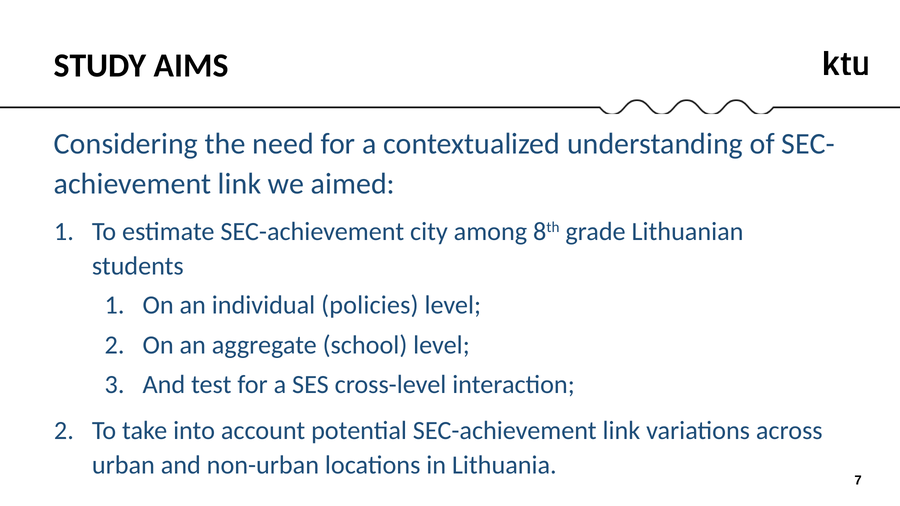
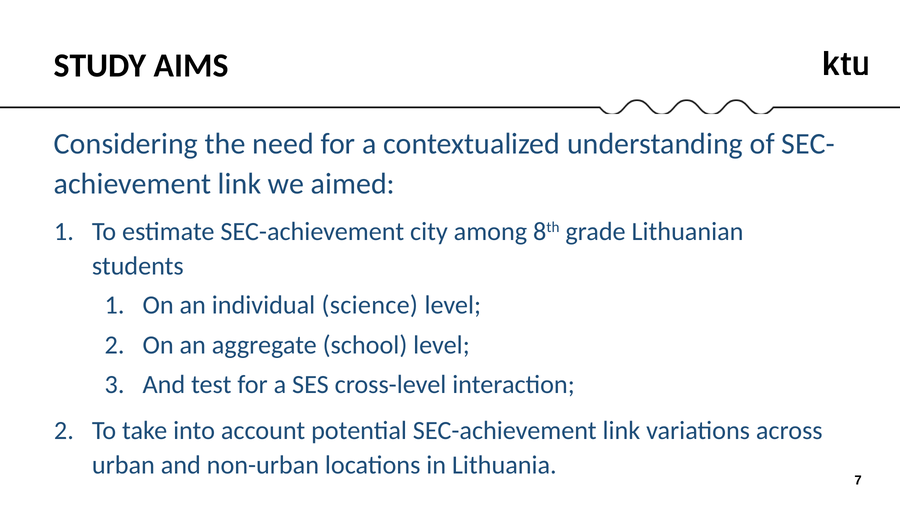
policies: policies -> science (370, 305)
